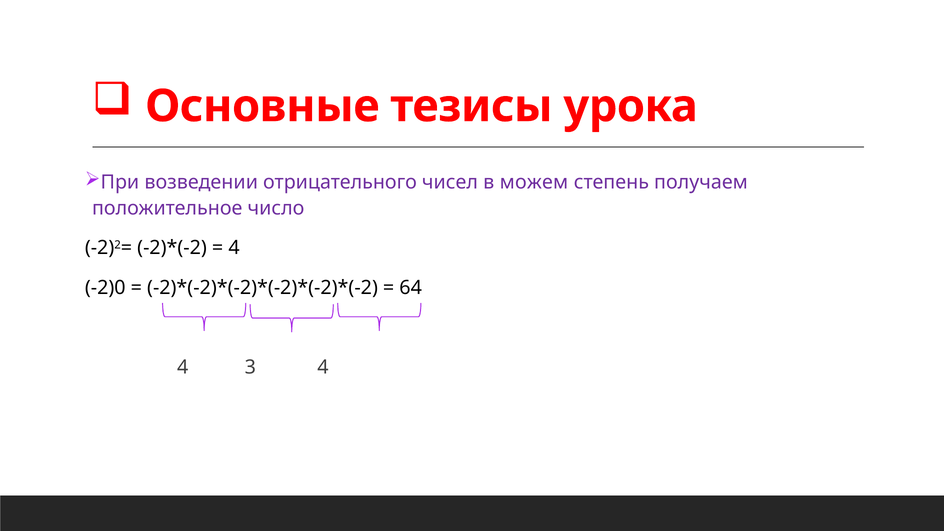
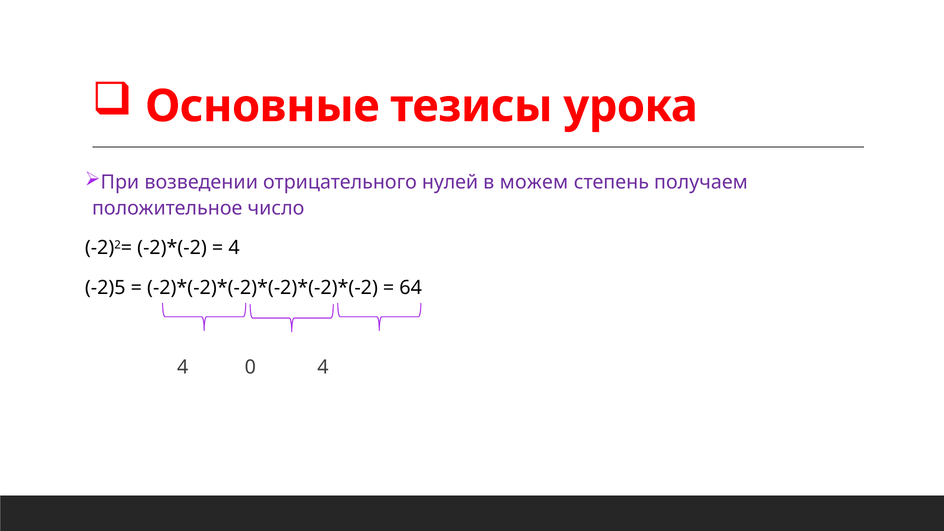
чисел: чисел -> нулей (450, 182)
-2)0: -2)0 -> -2)5 (105, 288)
3: 3 -> 0 (250, 367)
